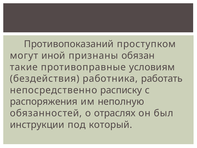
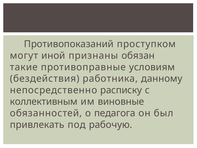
работать: работать -> данному (162, 79)
распоряжения: распоряжения -> коллективным (44, 102)
неполную: неполную -> виновные (121, 102)
отраслях: отраслях -> педагога (115, 113)
инструкции: инструкции -> привлекать (37, 125)
который: который -> рабочую (111, 125)
